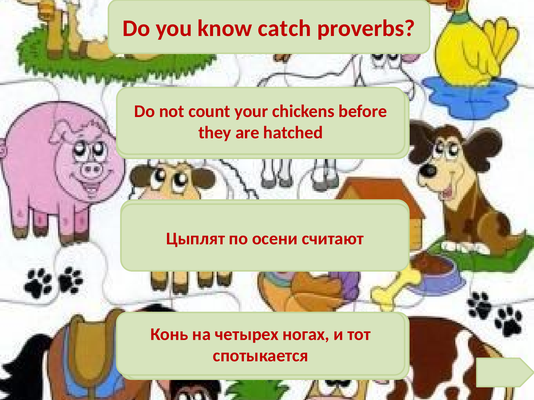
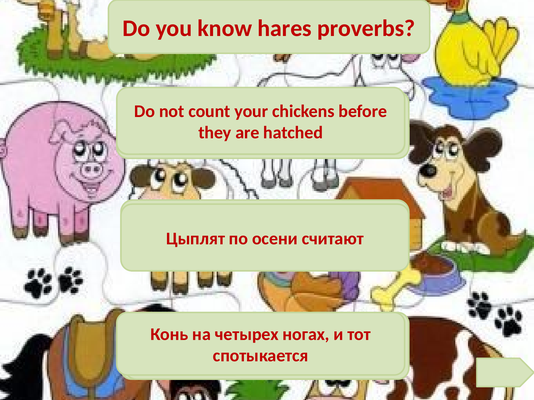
know catch: catch -> hares (285, 28)
